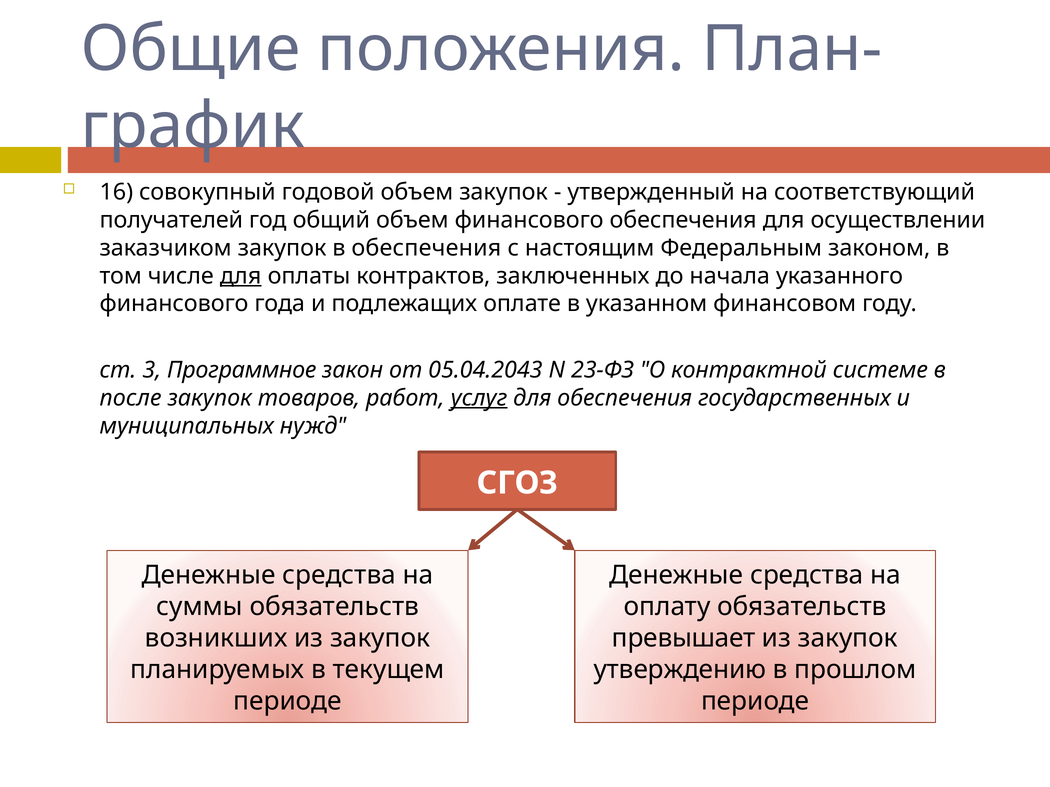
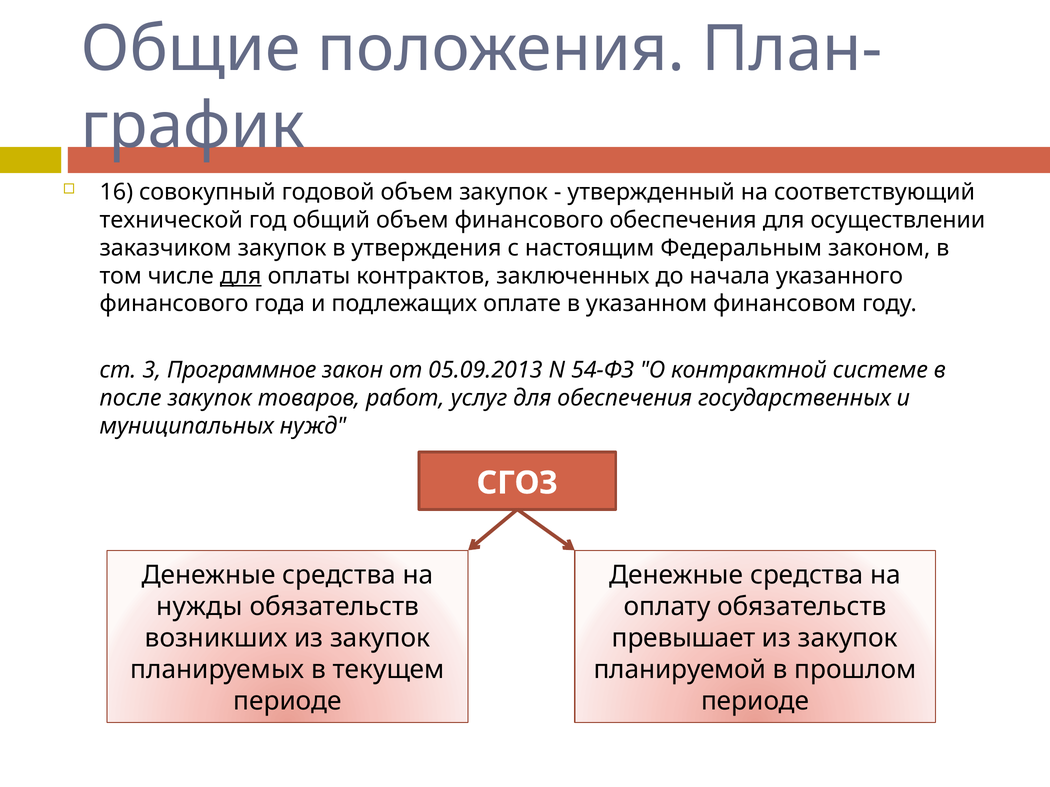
получателей: получателей -> технической (171, 220)
в обеспечения: обеспечения -> утверждения (426, 248)
05.04.2043: 05.04.2043 -> 05.09.2013 (485, 370)
23-ФЗ: 23-ФЗ -> 54-ФЗ (603, 370)
услуг underline: present -> none (479, 398)
суммы: суммы -> нужды (199, 607)
утверждению: утверждению -> планируемой (680, 670)
